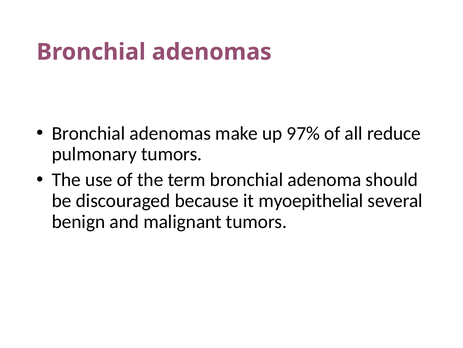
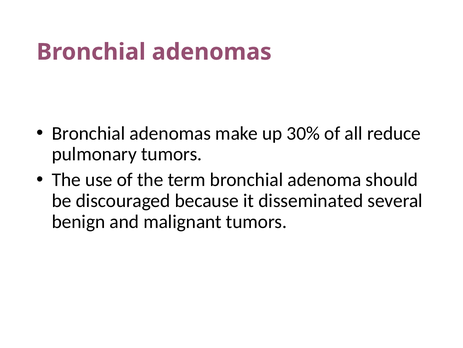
97%: 97% -> 30% (303, 133)
myoepithelial: myoepithelial -> disseminated (311, 200)
